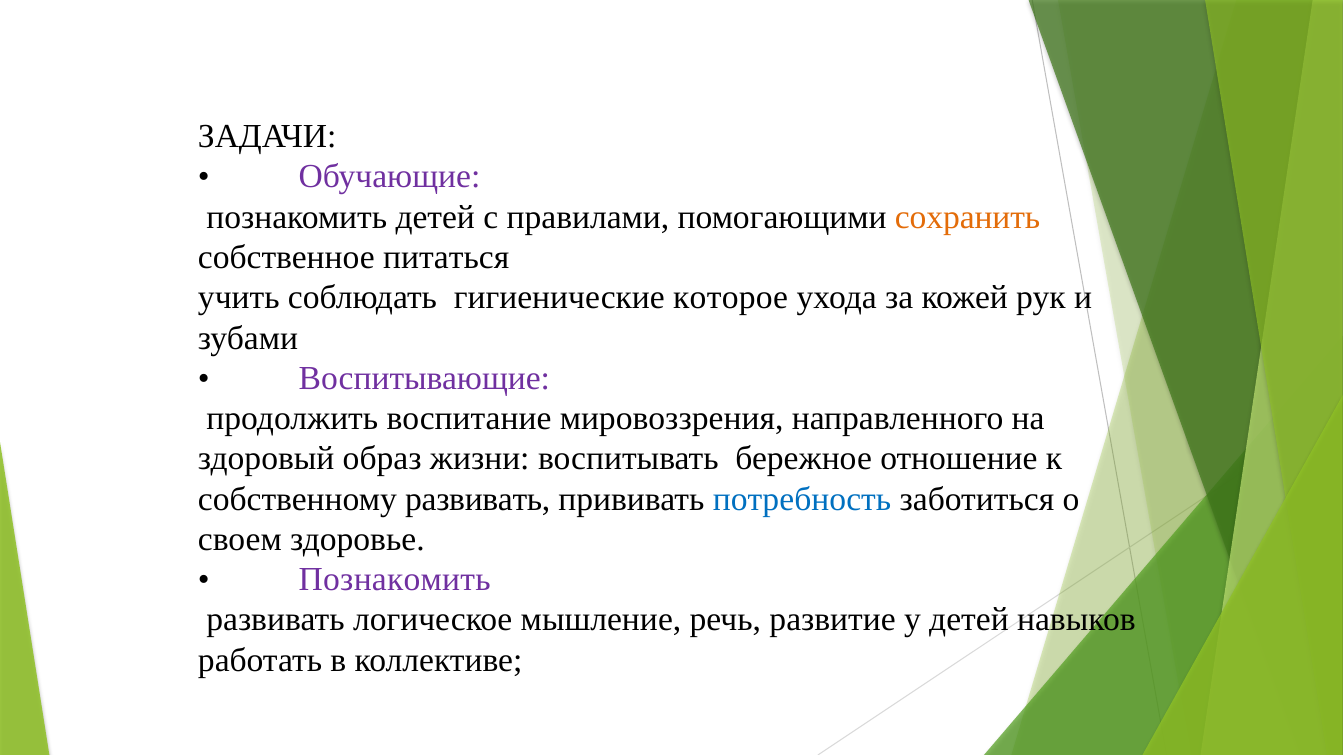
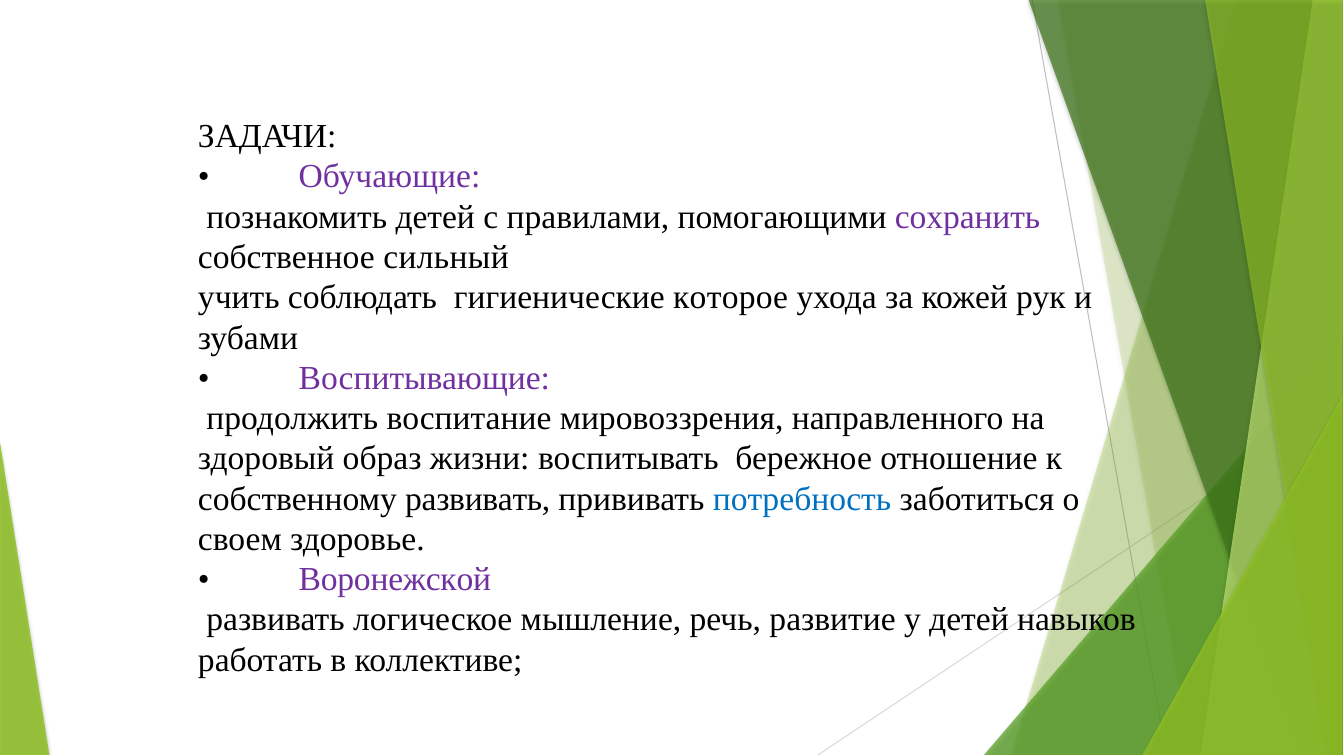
сохранить colour: orange -> purple (968, 217)
питаться: питаться -> сильный (446, 258)
Познакомить: Познакомить -> Воронежской (395, 580)
